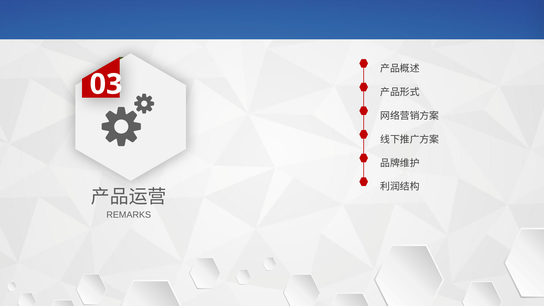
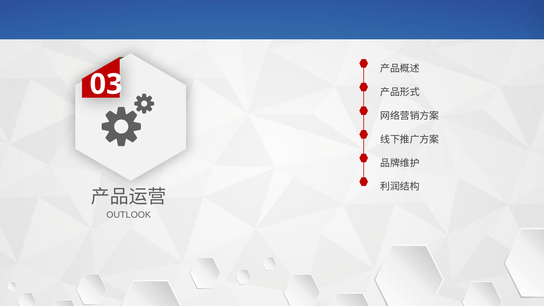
REMARKS: REMARKS -> OUTLOOK (129, 215)
